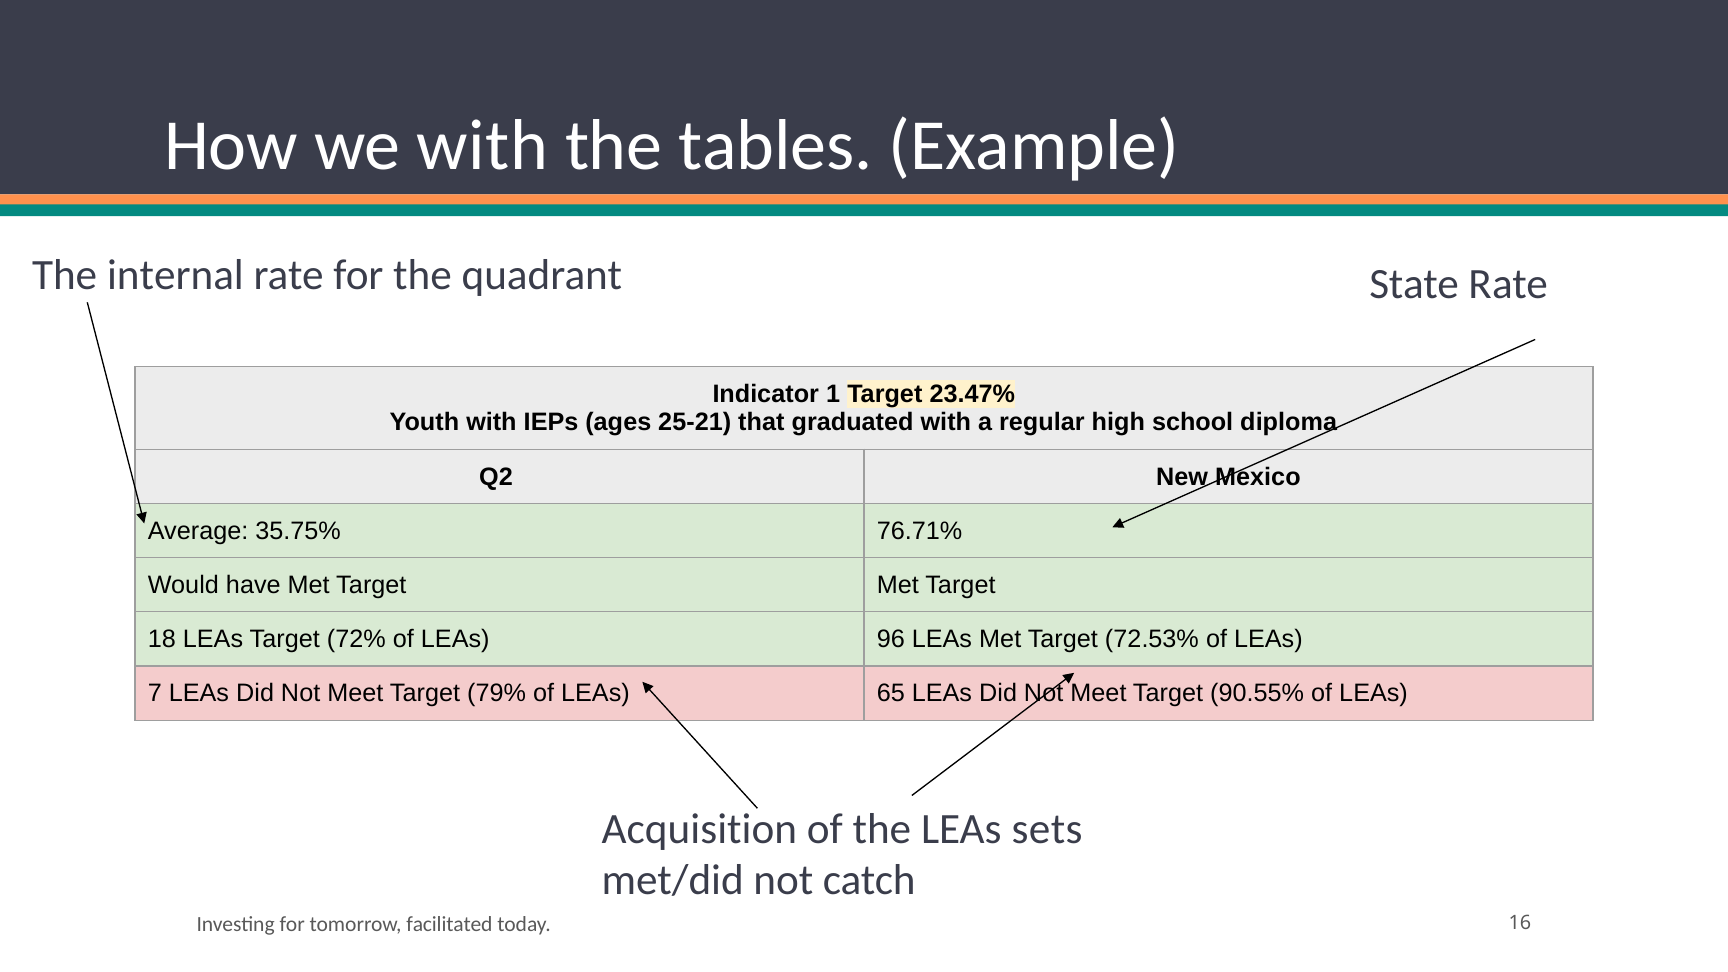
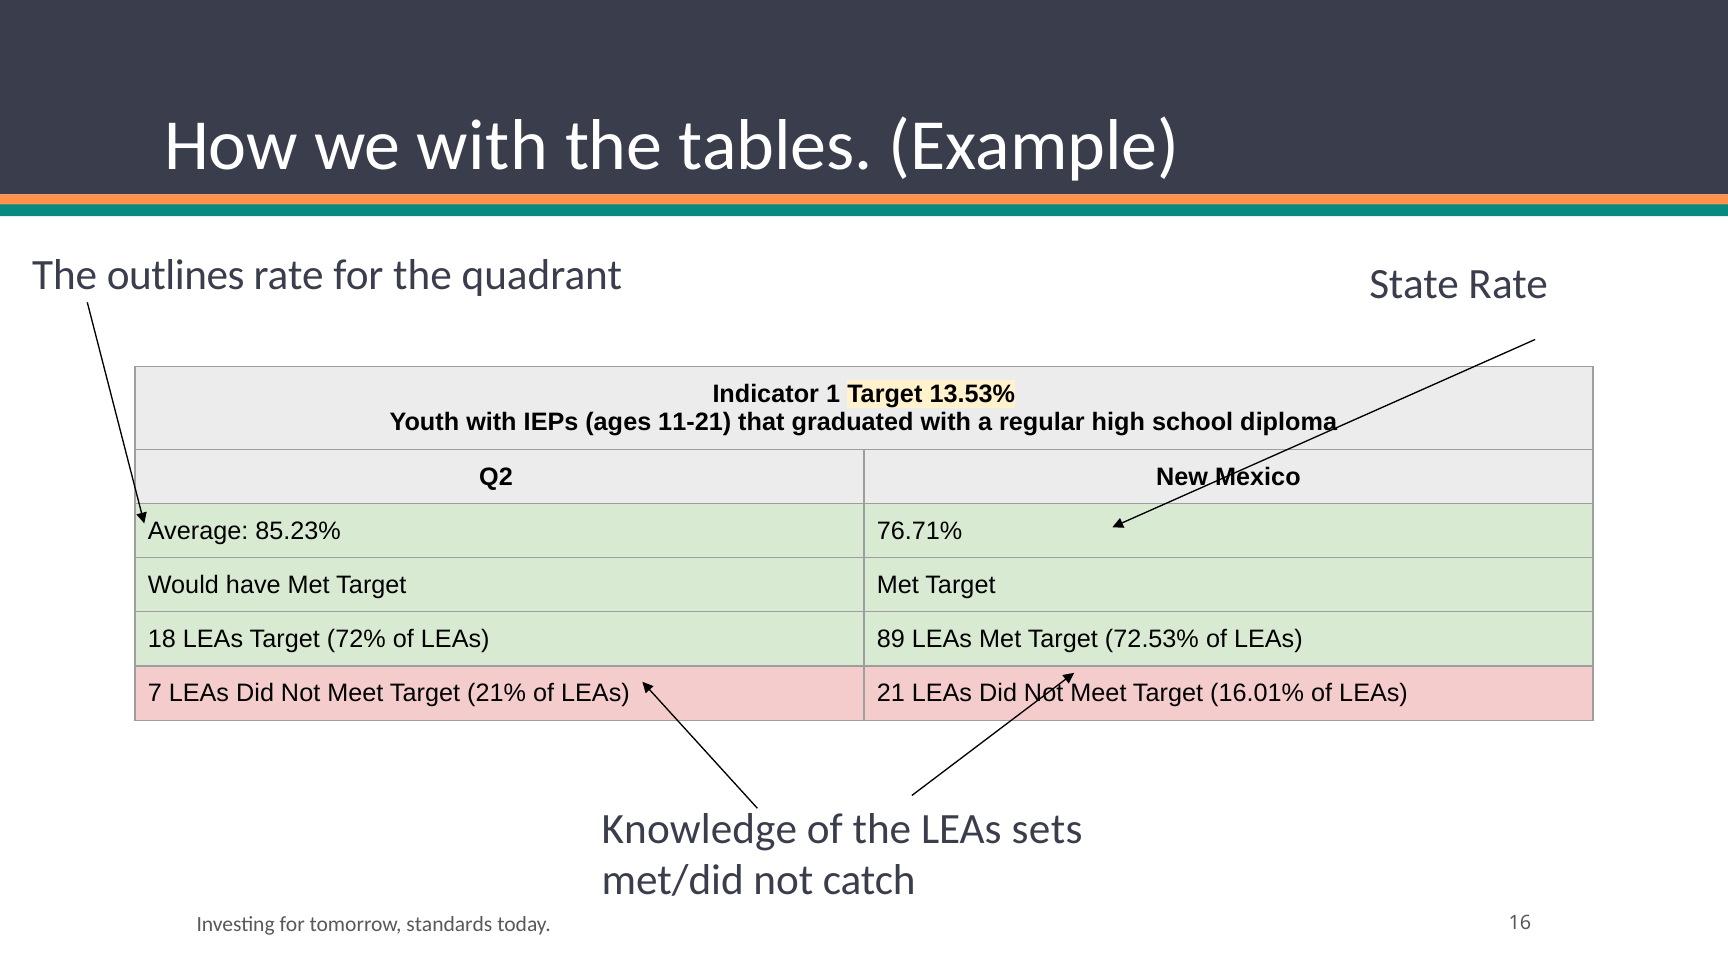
internal: internal -> outlines (176, 275)
23.47%: 23.47% -> 13.53% (972, 394)
25-21: 25-21 -> 11-21 (695, 423)
35.75%: 35.75% -> 85.23% (298, 531)
96: 96 -> 89 (891, 639)
79%: 79% -> 21% (497, 693)
65: 65 -> 21 (891, 693)
90.55%: 90.55% -> 16.01% (1257, 693)
Acquisition: Acquisition -> Knowledge (699, 829)
facilitated: facilitated -> standards (449, 924)
